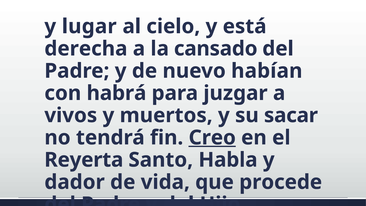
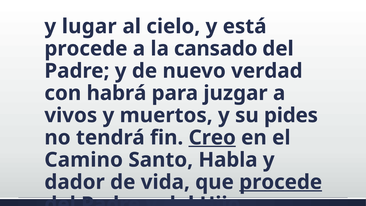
derecha: derecha -> procede (86, 49)
habían: habían -> verdad (267, 71)
sacar: sacar -> pides (291, 115)
Reyerta: Reyerta -> Camino (84, 160)
procede underline: none -> present (281, 182)
